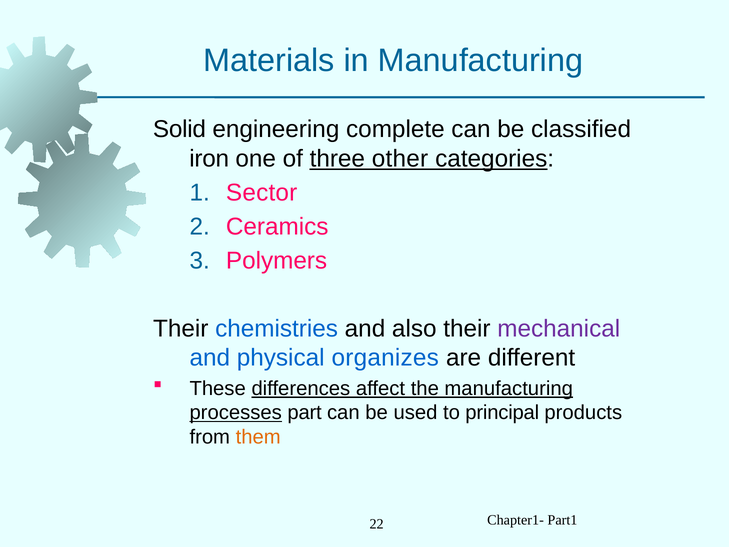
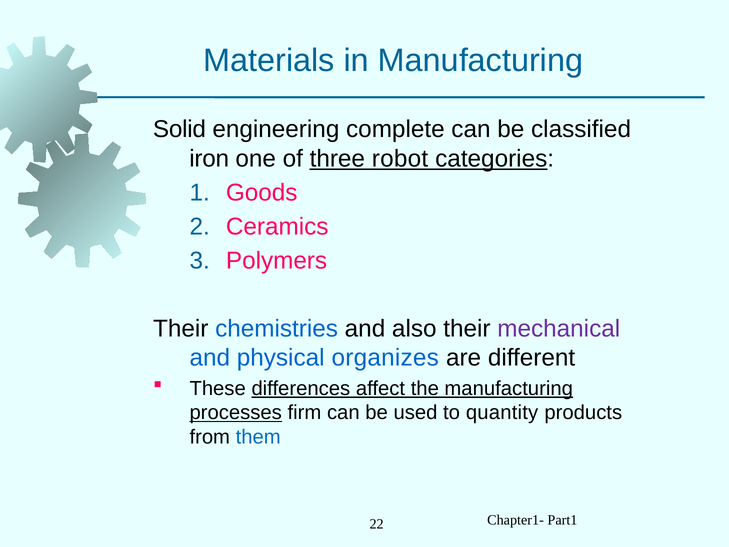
other: other -> robot (400, 158)
Sector: Sector -> Goods (262, 192)
part: part -> firm (304, 412)
principal: principal -> quantity (502, 412)
them colour: orange -> blue (258, 437)
